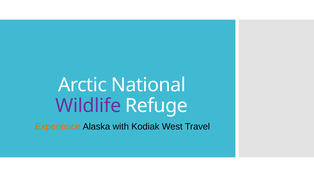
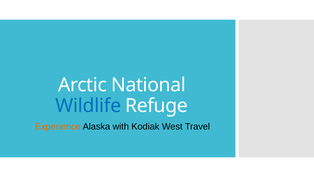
Wildlife colour: purple -> blue (88, 106)
